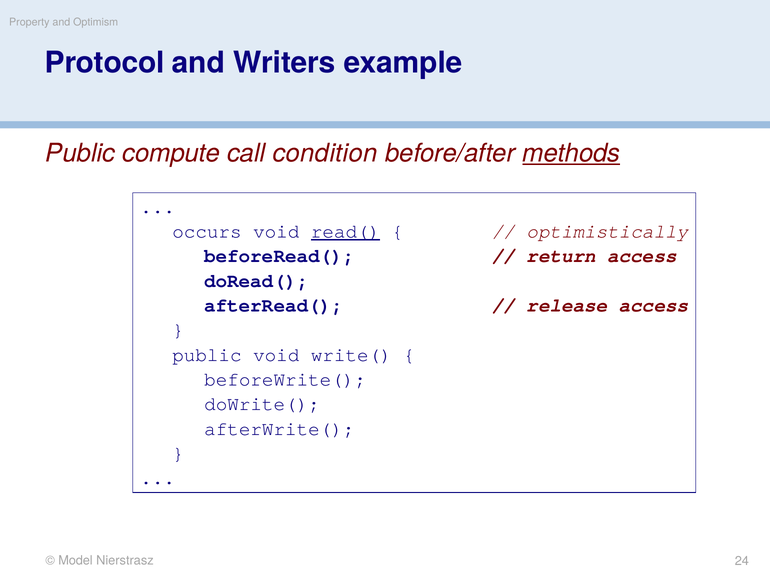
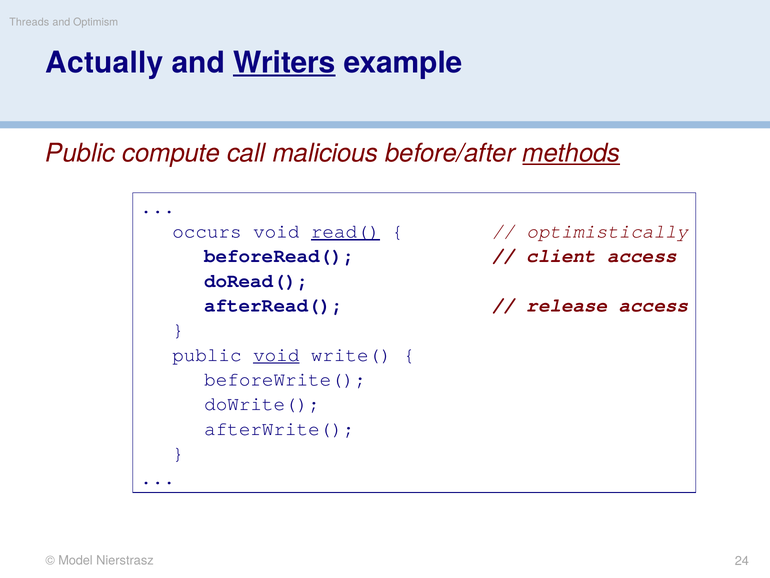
Property: Property -> Threads (29, 22)
Protocol: Protocol -> Actually (104, 63)
Writers underline: none -> present (284, 63)
condition: condition -> malicious (325, 153)
return: return -> client (561, 256)
void underline: none -> present (276, 354)
